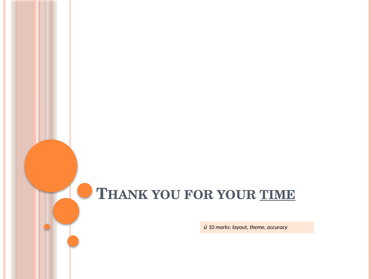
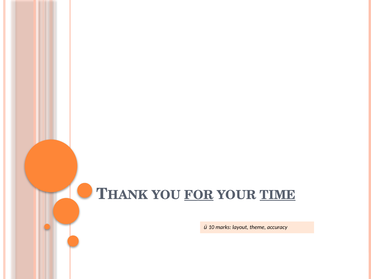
FOR underline: none -> present (199, 195)
